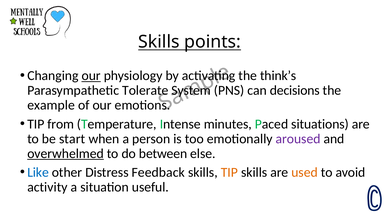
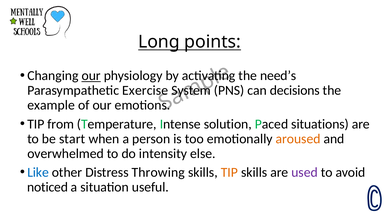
Skills: Skills -> Long (159, 42)
think’s: think’s -> need’s (278, 76)
Tolerate: Tolerate -> Exercise (145, 91)
minutes: minutes -> solution (228, 124)
aroused colour: purple -> orange (298, 139)
overwhelmed underline: present -> none (66, 154)
between: between -> intensity (163, 154)
Feedback: Feedback -> Throwing (158, 172)
used colour: orange -> purple (305, 172)
activity: activity -> noticed (47, 187)
